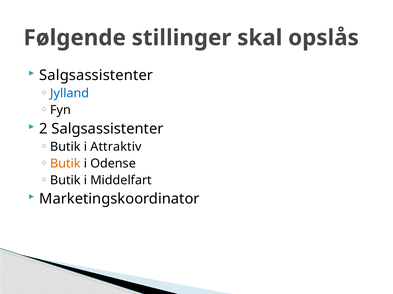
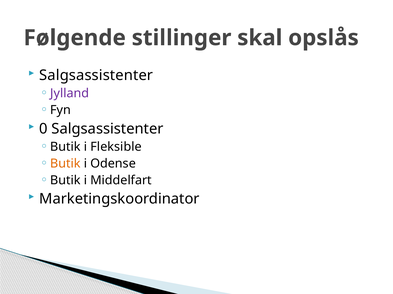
Jylland colour: blue -> purple (70, 93)
2: 2 -> 0 (43, 129)
Attraktiv: Attraktiv -> Fleksible (116, 147)
